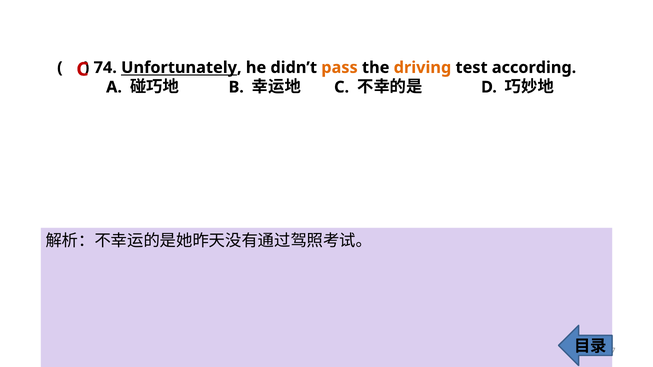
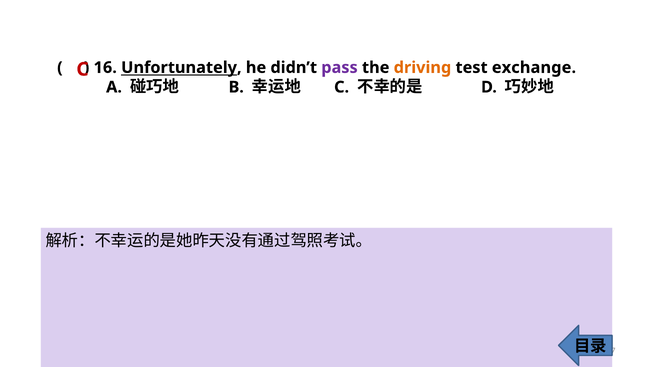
74: 74 -> 16 (105, 68)
pass colour: orange -> purple (339, 68)
according: according -> exchange (534, 68)
